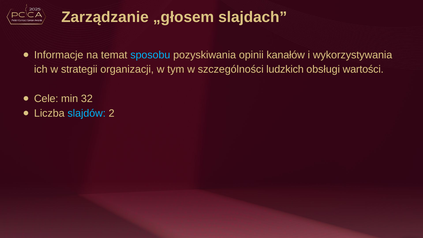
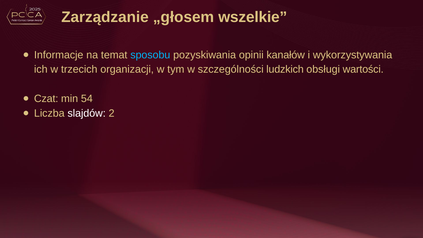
slajdach: slajdach -> wszelkie (253, 17)
strategii: strategii -> trzecich (79, 69)
Cele: Cele -> Czat (46, 99)
32: 32 -> 54 (87, 99)
slajdów colour: light blue -> white (87, 113)
